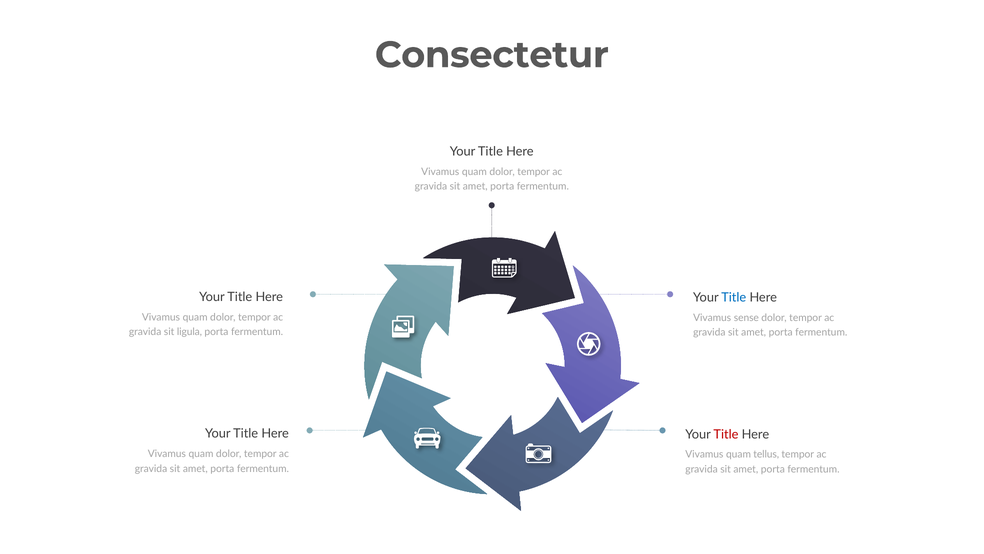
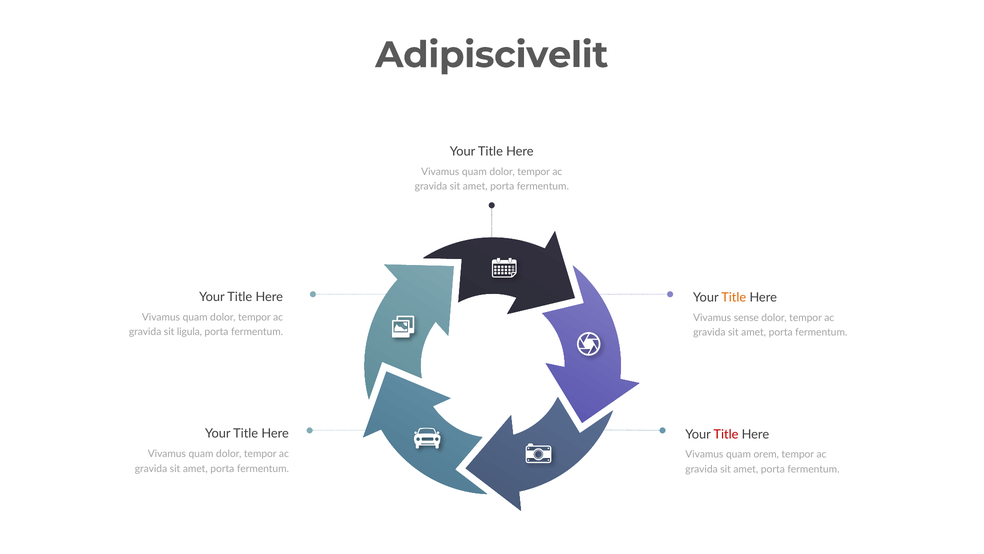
Consectetur: Consectetur -> Adipiscivelit (492, 55)
Title colour: blue -> orange (734, 297)
tellus: tellus -> orem (766, 454)
